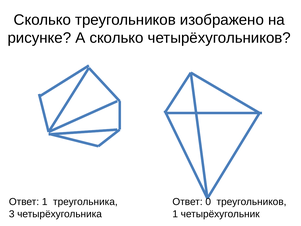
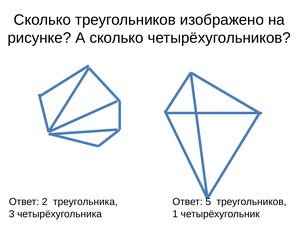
Ответ 1: 1 -> 2 (45, 202)
0: 0 -> 5 (208, 202)
